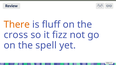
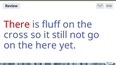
There colour: orange -> red (17, 25)
fizz: fizz -> still (60, 35)
spell: spell -> here (46, 45)
